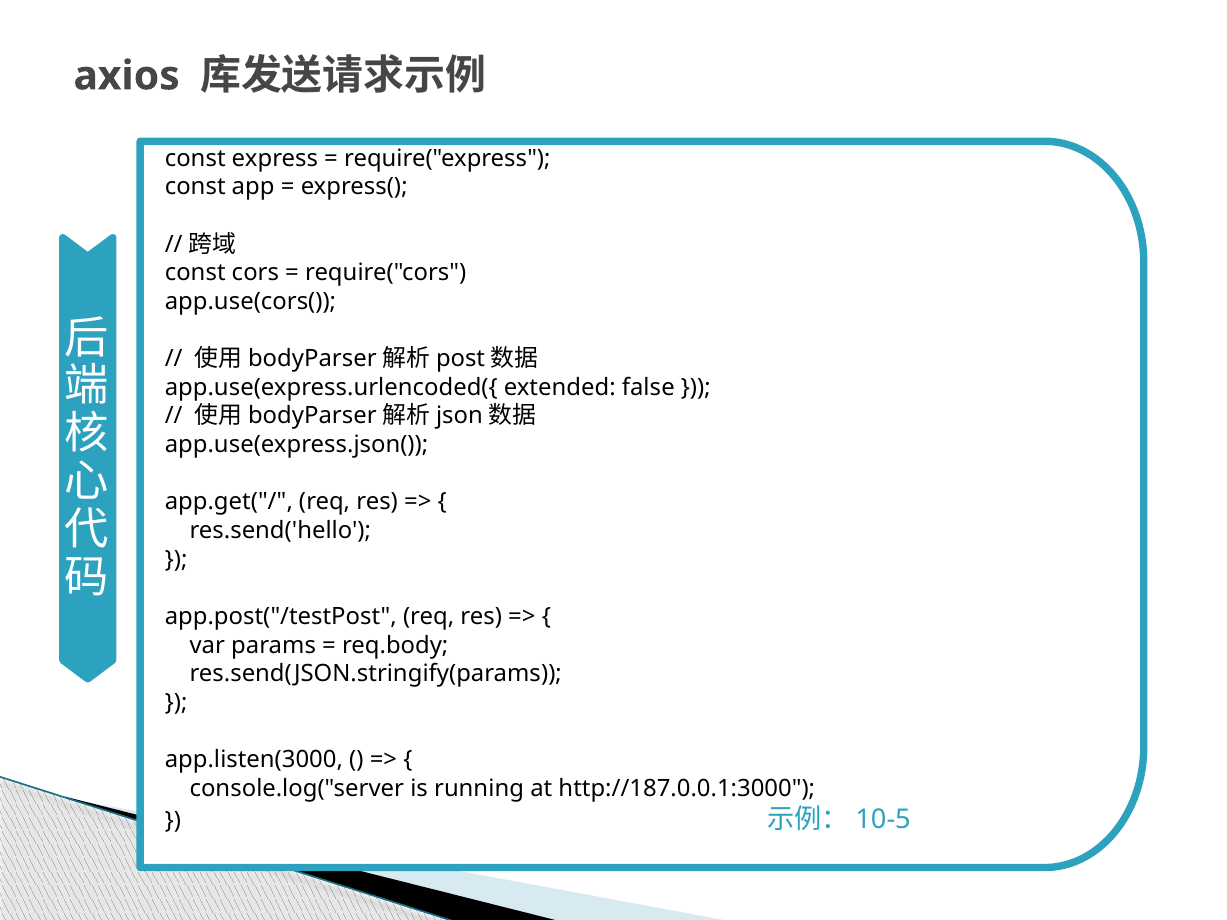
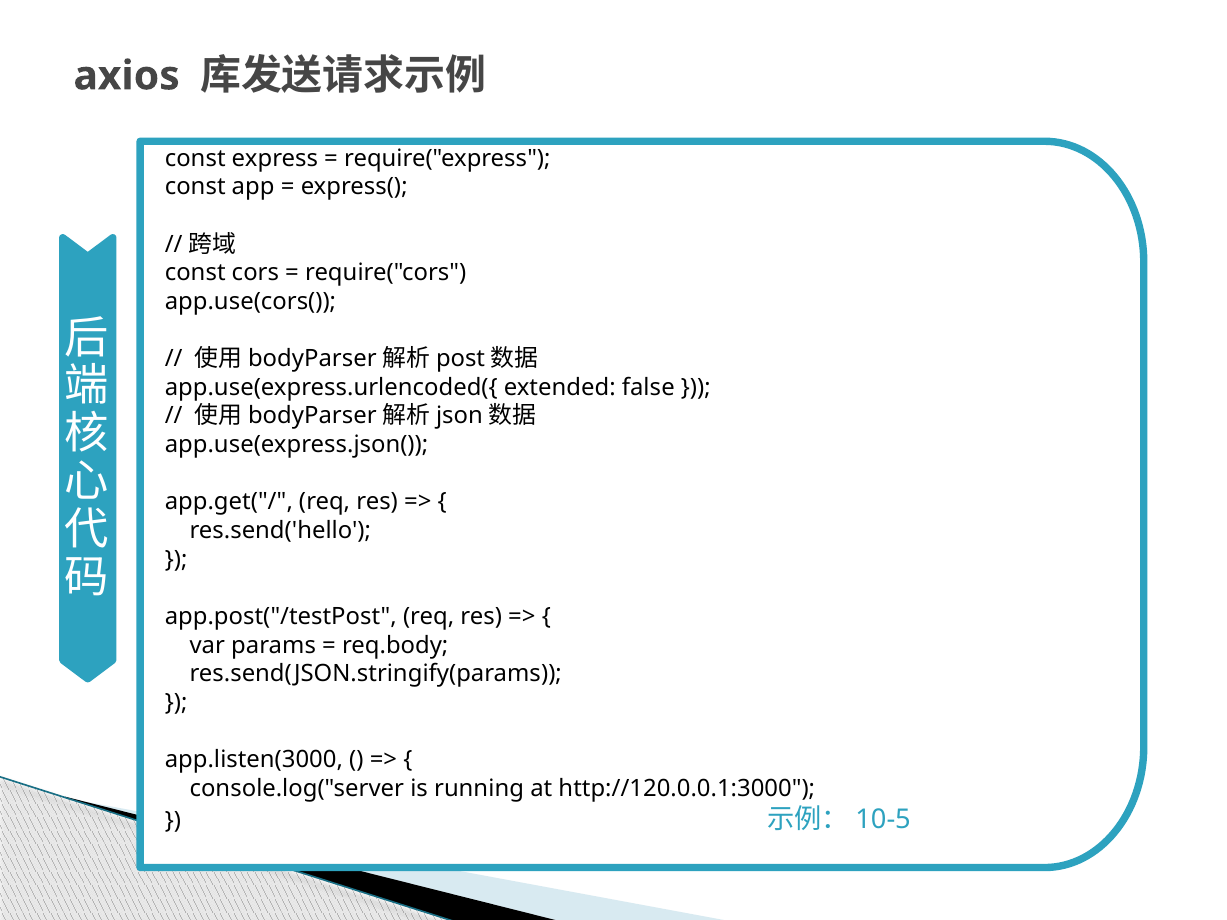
http://187.0.0.1:3000: http://187.0.0.1:3000 -> http://120.0.0.1:3000 (687, 789)
